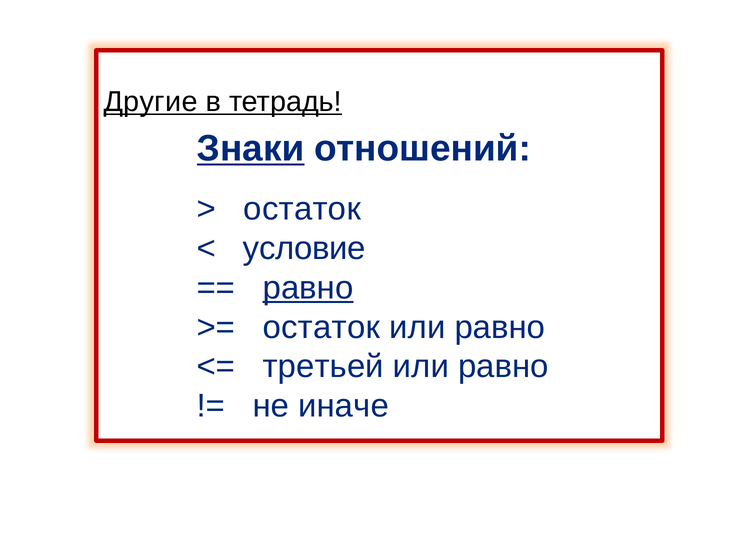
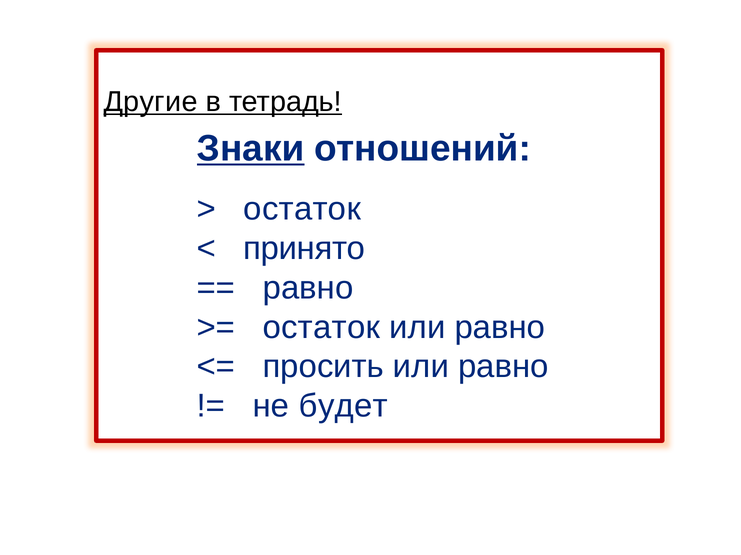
условие: условие -> принято (304, 249)
равно underline: present -> none (308, 288)
третьей: третьей -> просить (323, 367)
иначе: иначе -> будет (343, 407)
